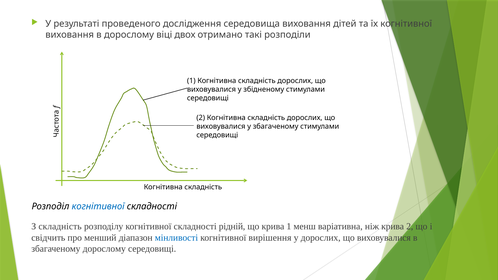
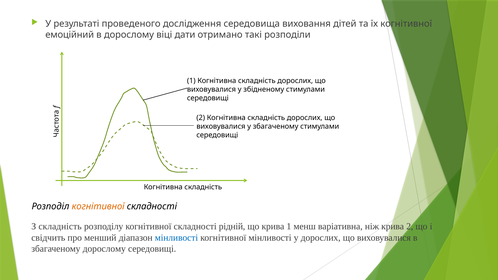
виховання: виховання -> емоційний (70, 35)
двох: двох -> дати (185, 35)
когнітивної colour: blue -> orange (98, 206)
когнітивної вирішення: вирішення -> мінливості (270, 238)
